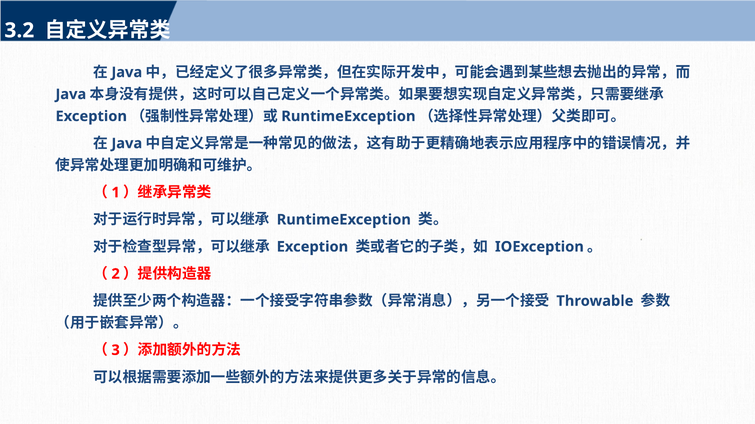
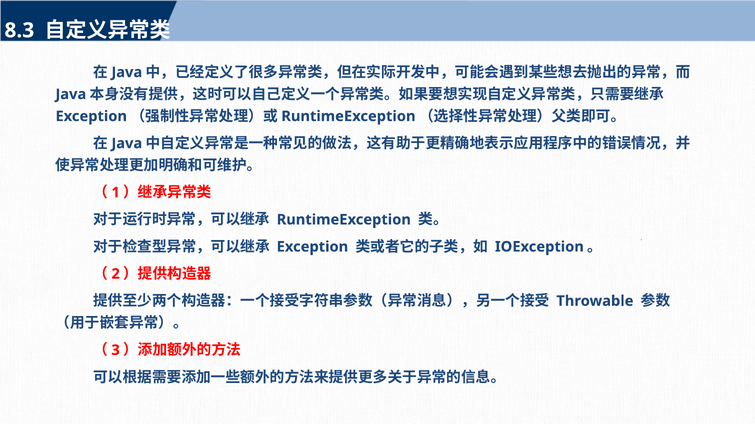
3.2: 3.2 -> 8.3 (19, 30)
